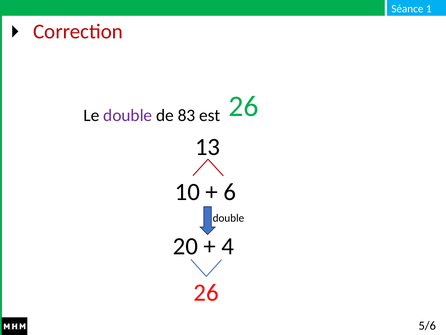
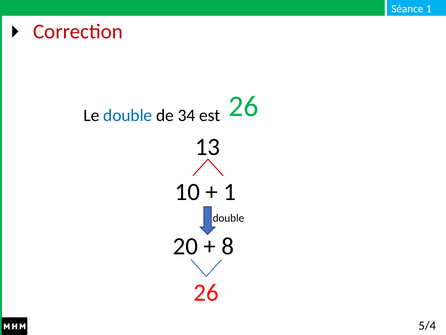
double colour: purple -> blue (128, 115)
83: 83 -> 34 (187, 115)
6: 6 -> 1 (230, 192)
4: 4 -> 8 (228, 246)
5/6: 5/6 -> 5/4 (427, 325)
